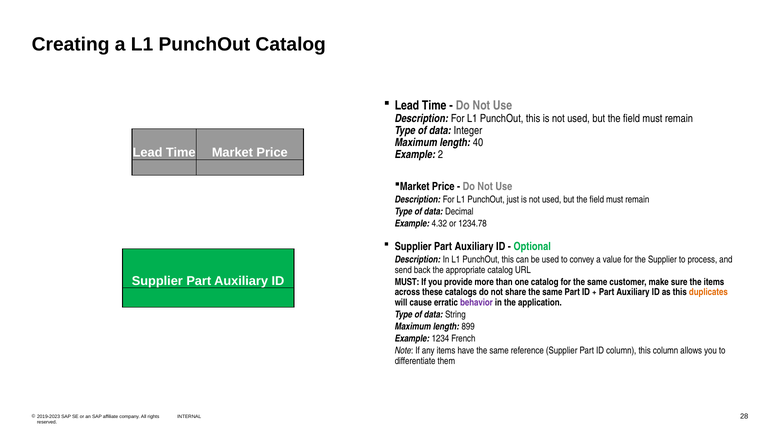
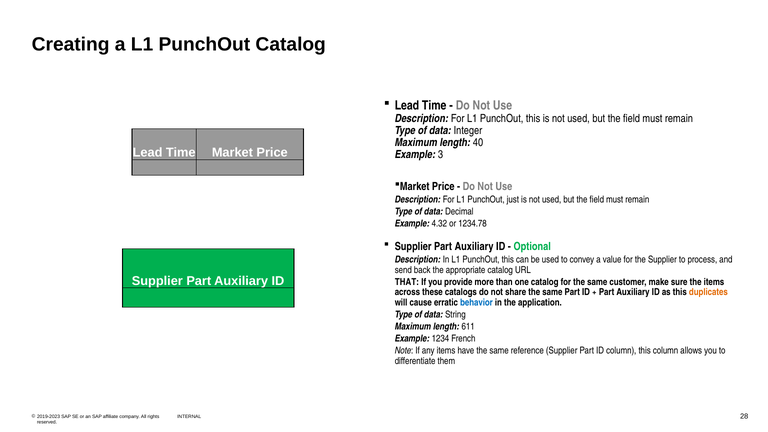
2: 2 -> 3 (441, 154)
MUST: MUST -> THAT (407, 282)
behavior colour: purple -> blue (476, 303)
899: 899 -> 611 (468, 327)
